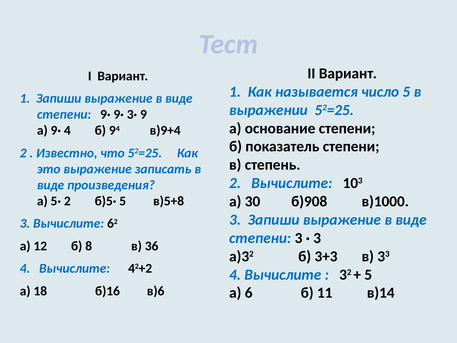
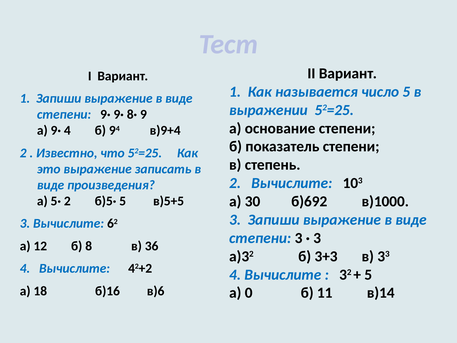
3·: 3· -> 8· (132, 114)
б)908: б)908 -> б)692 (309, 201)
в)5+8: в)5+8 -> в)5+5 (169, 201)
6: 6 -> 0 (249, 293)
